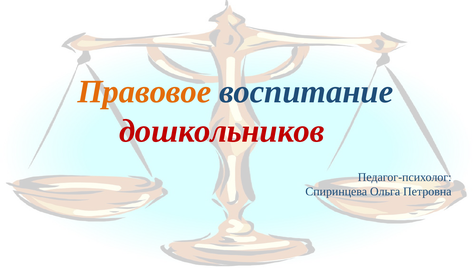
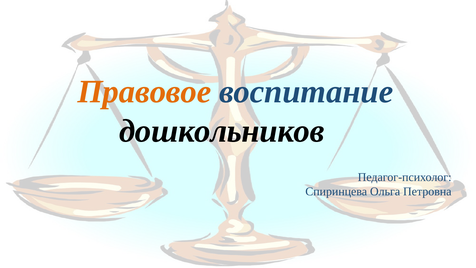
дошкольников colour: red -> black (222, 131)
